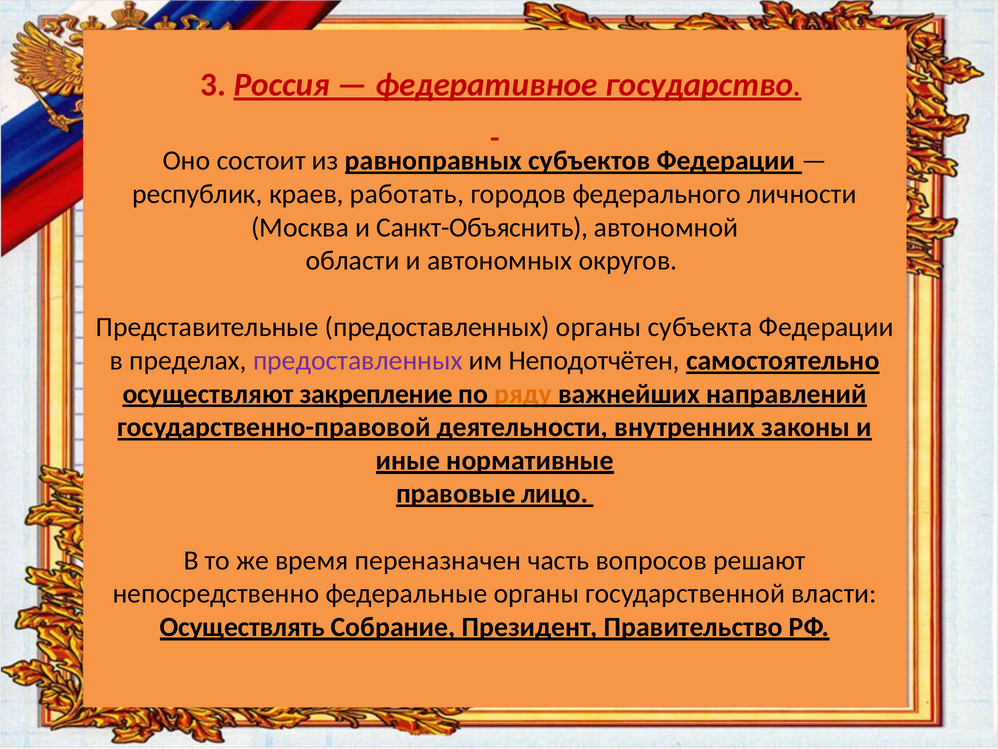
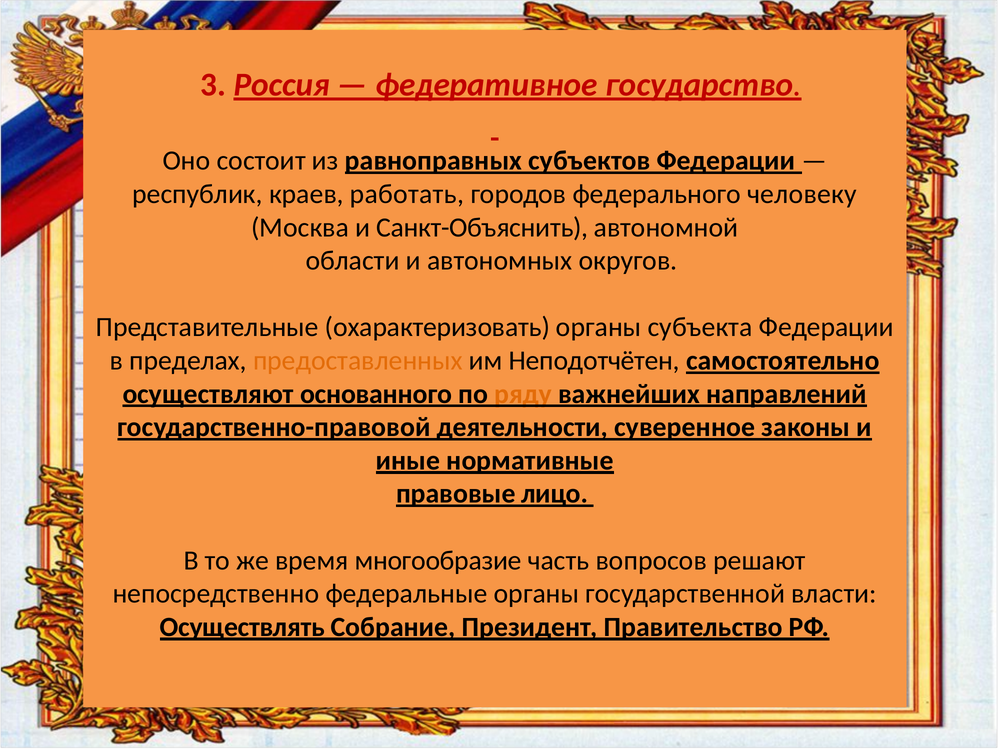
личности: личности -> человеку (802, 194)
Представительные предоставленных: предоставленных -> охарактеризовать (437, 327)
предоставленных colour: purple -> orange (358, 360)
закрепление: закрепление -> основанного (376, 394)
внутренних: внутренних -> суверенное (685, 427)
переназначен: переназначен -> многообразие (438, 560)
